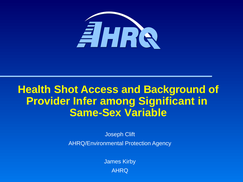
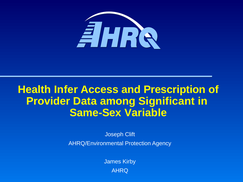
Shot: Shot -> Infer (66, 90)
Background: Background -> Prescription (175, 90)
Infer: Infer -> Data (85, 101)
